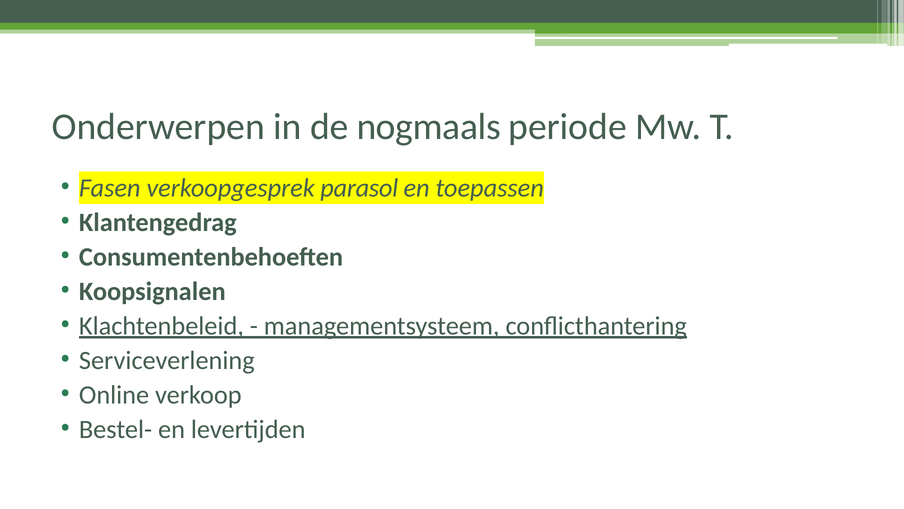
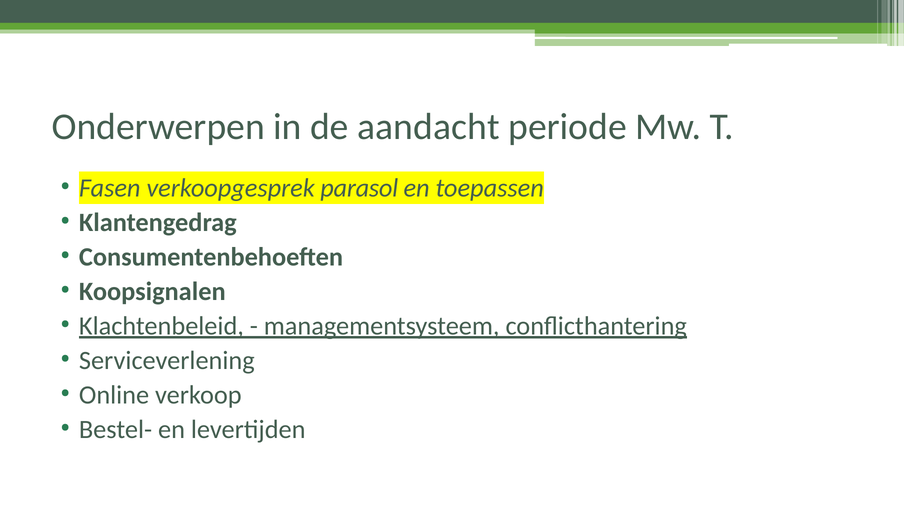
nogmaals: nogmaals -> aandacht (428, 127)
